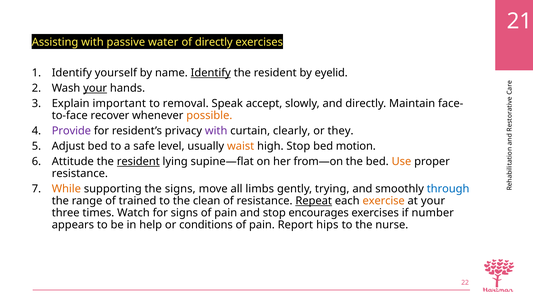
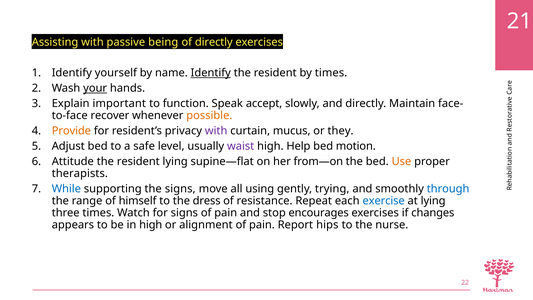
water: water -> being (163, 42)
by eyelid: eyelid -> times (331, 73)
removal: removal -> function (186, 103)
Provide colour: purple -> orange (71, 131)
clearly: clearly -> mucus (292, 131)
waist colour: orange -> purple (241, 146)
high Stop: Stop -> Help (298, 146)
resident underline: present -> none (138, 161)
resistance: resistance -> therapists (80, 173)
While colour: orange -> blue (66, 189)
limbs: limbs -> using (260, 189)
trained: trained -> himself (138, 201)
clean: clean -> dress (207, 201)
Repeat underline: present -> none (314, 201)
exercise colour: orange -> blue (384, 201)
at your: your -> lying (433, 201)
number: number -> changes (433, 213)
in help: help -> high (151, 225)
conditions: conditions -> alignment (206, 225)
